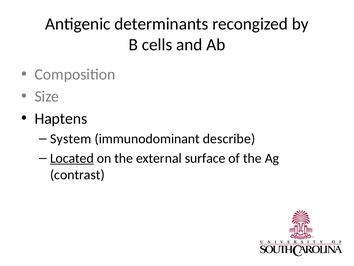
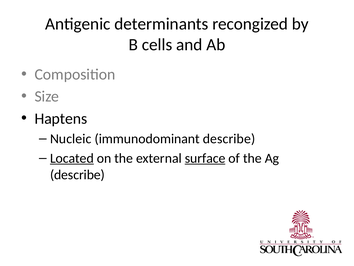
System: System -> Nucleic (71, 139)
surface underline: none -> present (205, 158)
contrast: contrast -> describe (77, 174)
